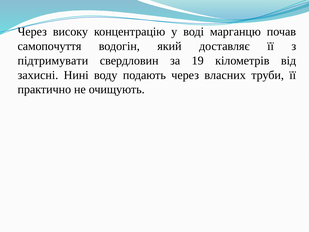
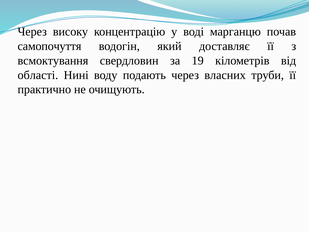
підтримувати: підтримувати -> всмоктування (53, 61)
захисні: захисні -> області (38, 75)
